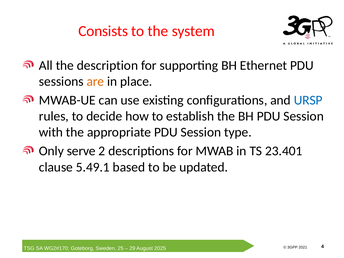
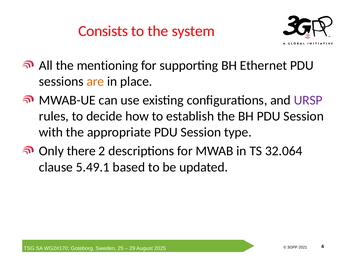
description: description -> mentioning (108, 65)
URSP colour: blue -> purple (308, 100)
serve: serve -> there (81, 151)
23.401: 23.401 -> 32.064 (284, 151)
